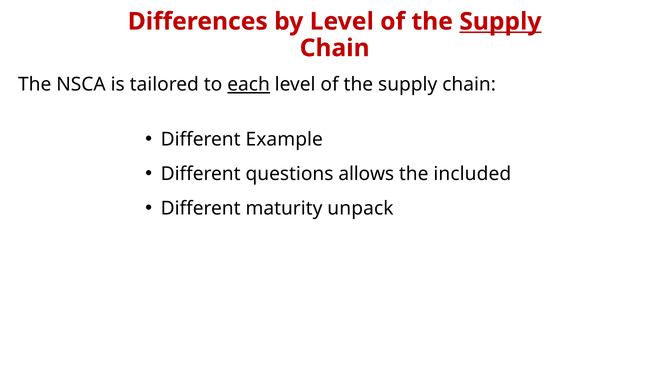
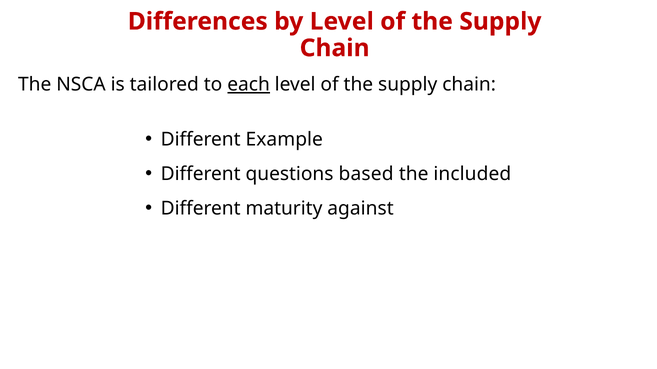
Supply underline: present -> none (500, 22)
allows: allows -> based (366, 174)
unpack: unpack -> against (361, 209)
